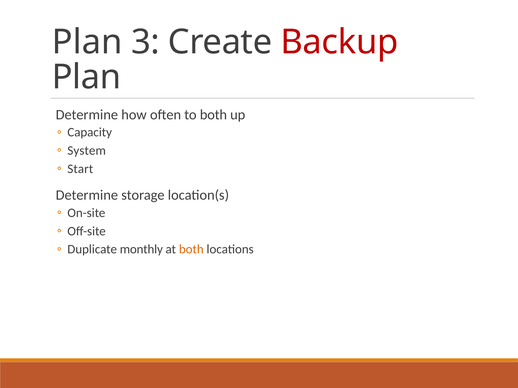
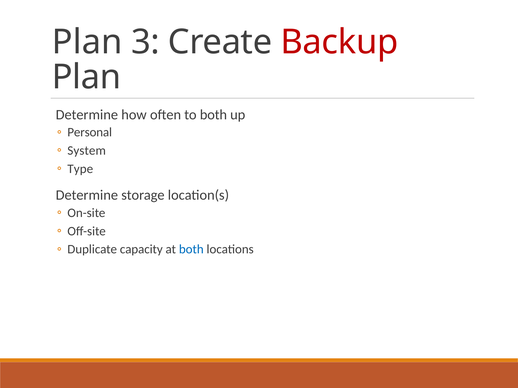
Capacity: Capacity -> Personal (90, 133)
Start: Start -> Type (80, 169)
monthly: monthly -> capacity (141, 250)
both colour: orange -> blue (191, 250)
